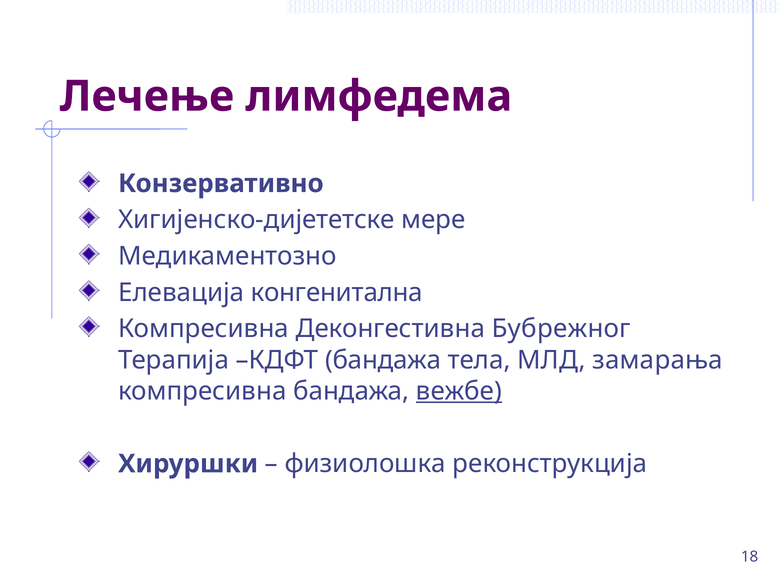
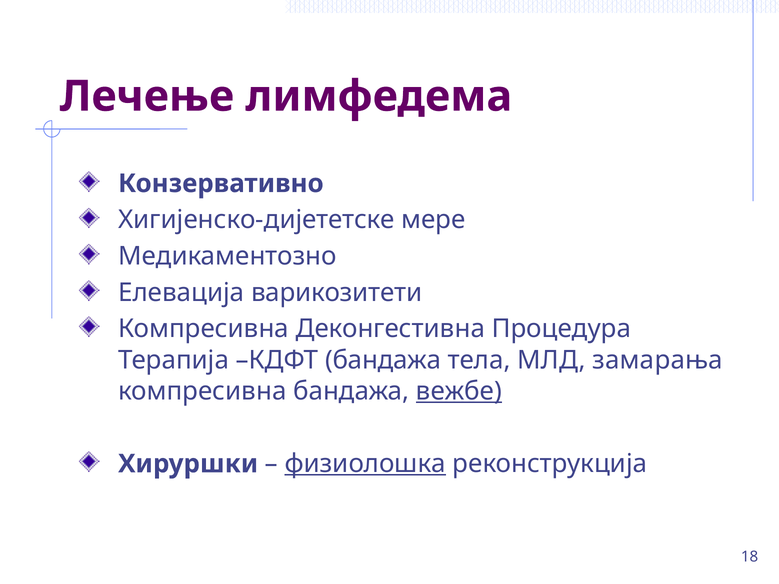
конгенитална: конгенитална -> варикозитети (337, 293)
Бубрежног: Бубрежног -> Процедура (561, 329)
физиолошка underline: none -> present (365, 464)
